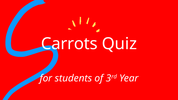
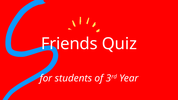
Carrots: Carrots -> Friends (69, 44)
